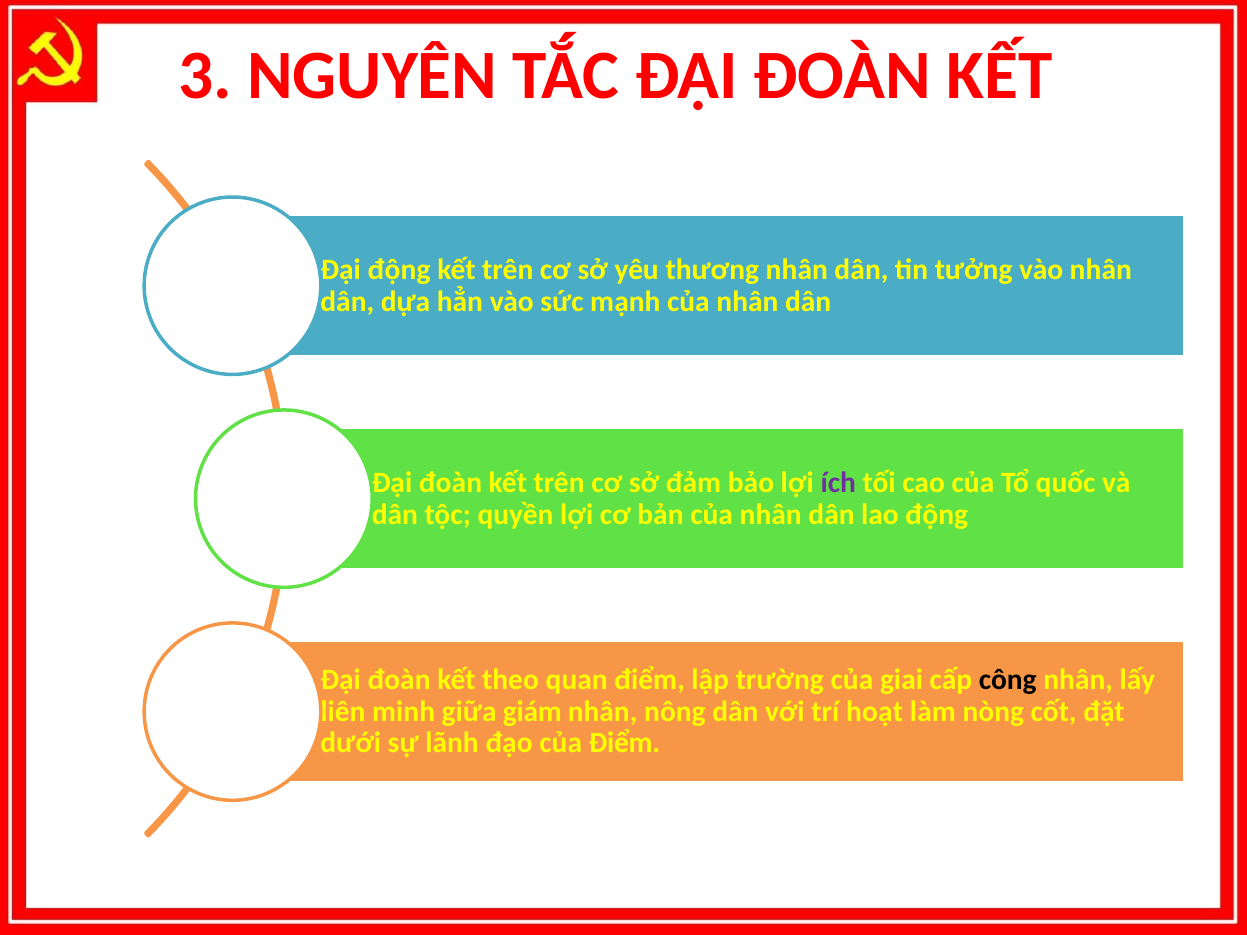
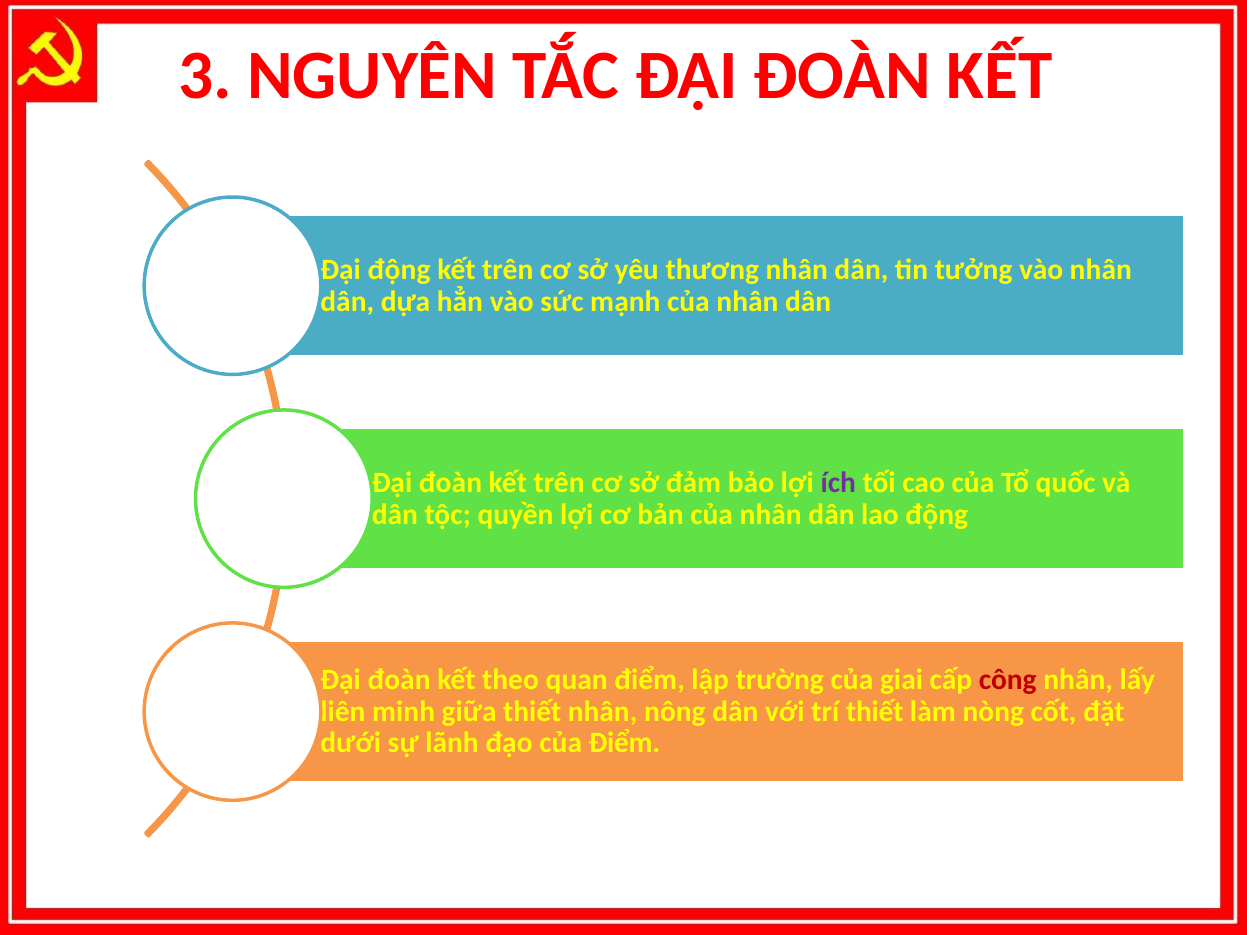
công colour: black -> red (1008, 680)
giữa giám: giám -> thiết (532, 712)
trí hoạt: hoạt -> thiết (875, 712)
